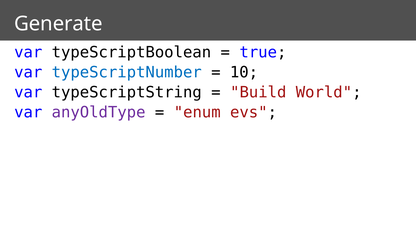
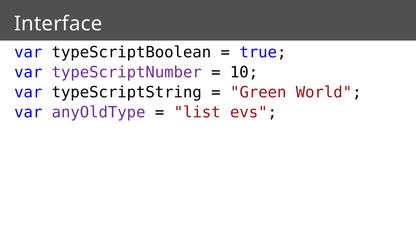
Generate: Generate -> Interface (58, 24)
typeScriptNumber colour: blue -> purple (127, 72)
Build: Build -> Green (258, 92)
enum: enum -> list (197, 112)
